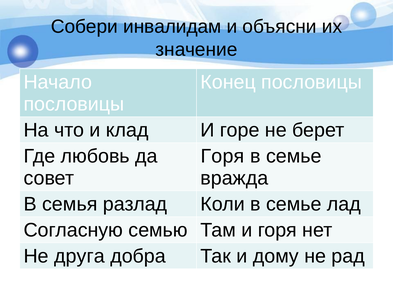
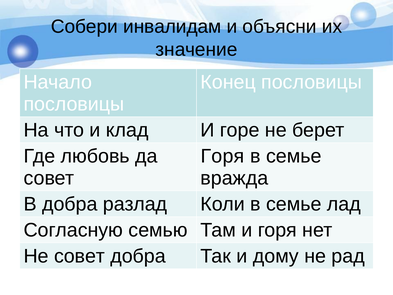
В семья: семья -> добра (70, 204)
Не друга: друга -> совет (80, 256)
